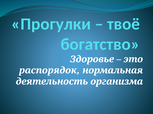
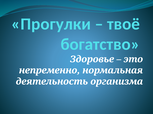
распорядок: распорядок -> непременно (49, 71)
